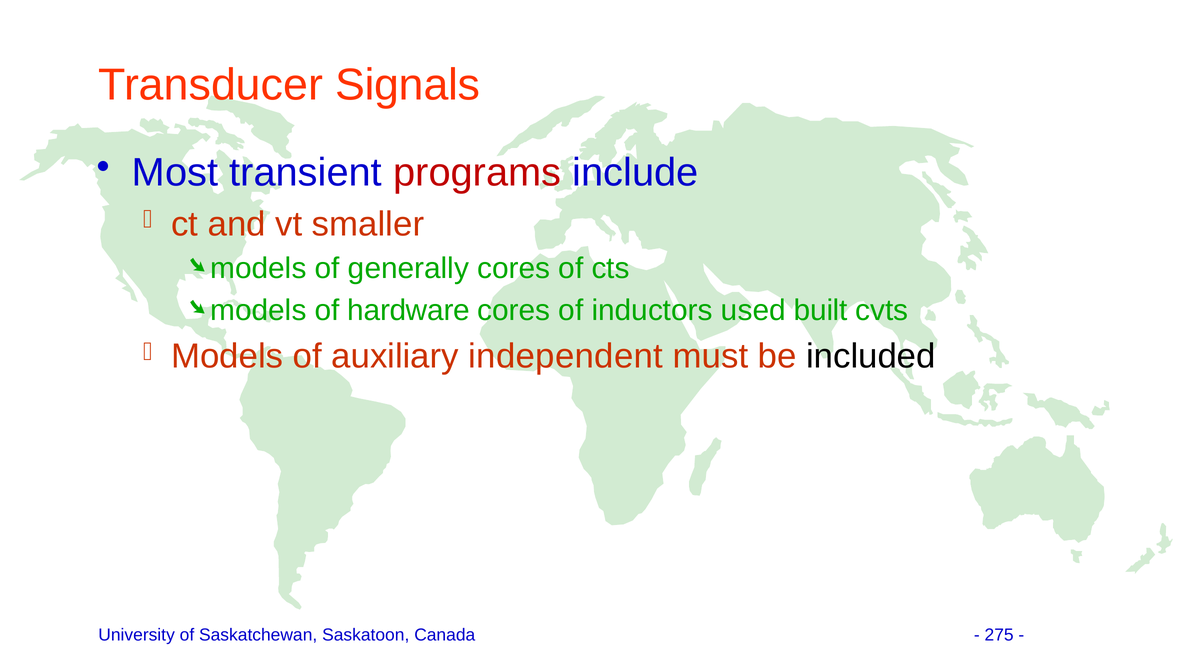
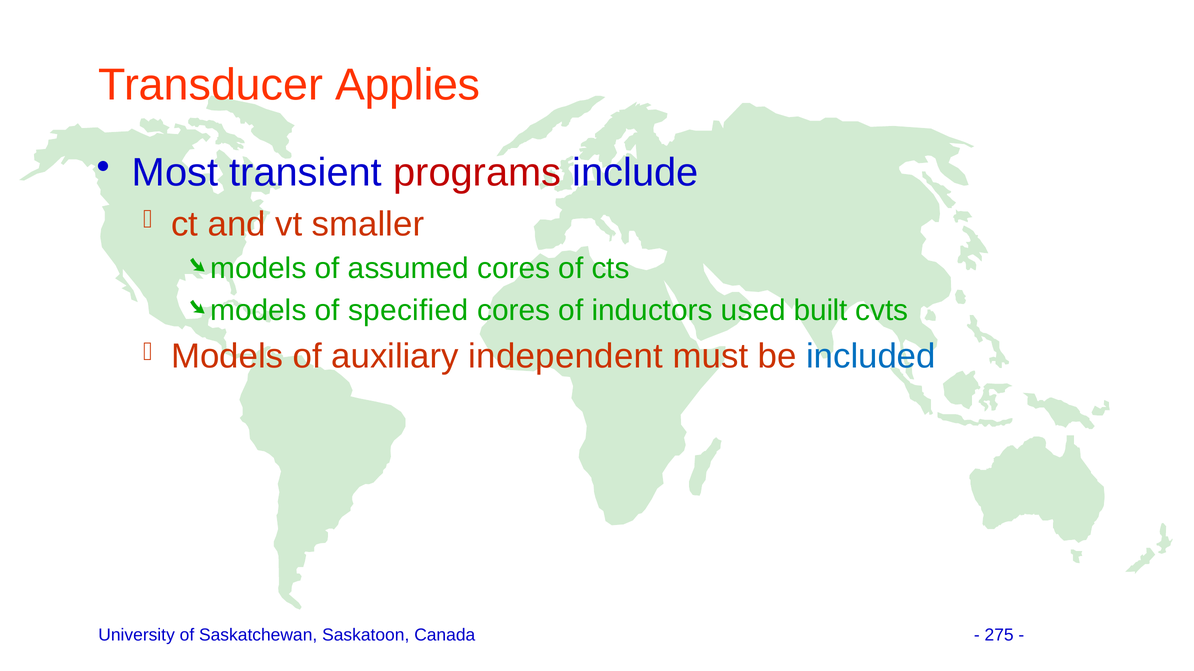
Signals: Signals -> Applies (408, 85)
generally: generally -> assumed (408, 269)
hardware: hardware -> specified (408, 310)
included colour: black -> blue (871, 357)
